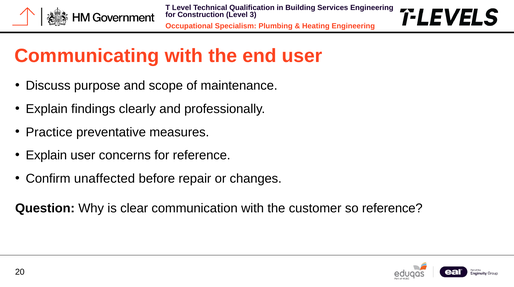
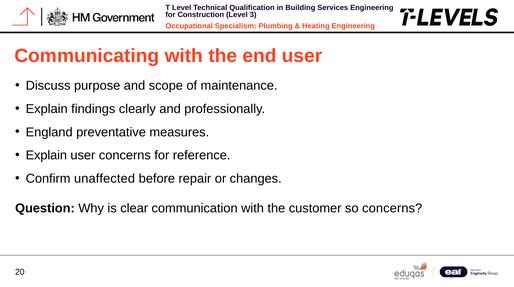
Practice: Practice -> England (49, 132)
so reference: reference -> concerns (392, 209)
